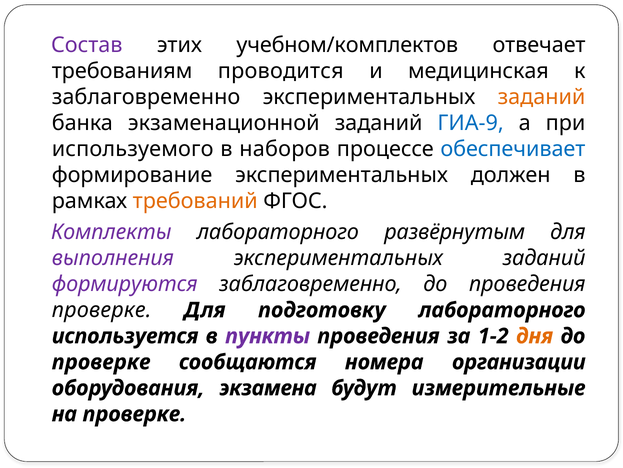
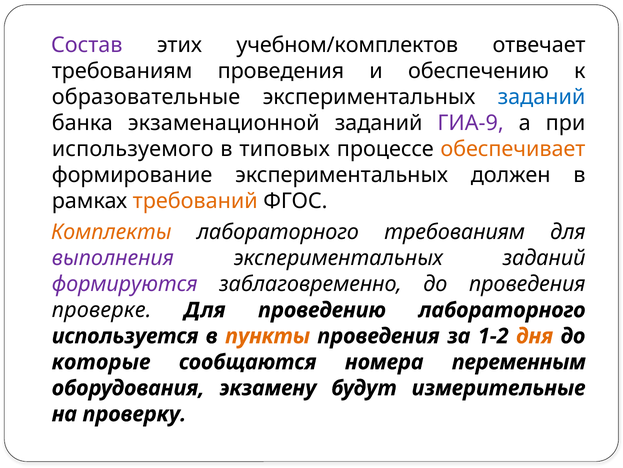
требованиям проводится: проводится -> проведения (281, 71)
медицинская: медицинская -> обеспечению (478, 71)
заблаговременно: заблаговременно -> образовательные (146, 97)
заданий colour: orange -> blue (542, 97)
ГИА-9 colour: blue -> purple (471, 123)
наборов: наборов -> типовых (285, 149)
обеспечивает colour: blue -> orange (513, 149)
Комплекты colour: purple -> orange (111, 232)
лабораторного развёрнутым: развёрнутым -> требованиям (455, 232)
подготовку: подготовку -> проведению (322, 310)
пункты colour: purple -> orange (268, 336)
проверке: проверке -> которые (101, 362)
организации: организации -> переменным (519, 362)
экзамена: экзамена -> экзамену (268, 388)
на проверке: проверке -> проверку (134, 413)
